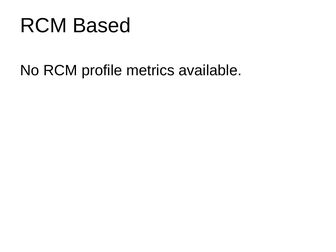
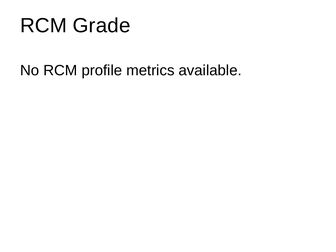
Based: Based -> Grade (101, 26)
